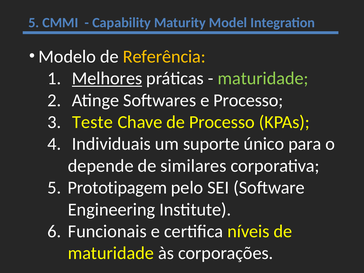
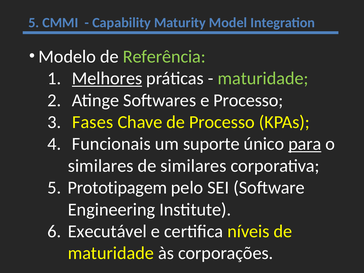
Referência colour: yellow -> light green (164, 57)
Teste: Teste -> Fases (93, 122)
Individuais: Individuais -> Funcionais (111, 144)
para underline: none -> present (305, 144)
depende: depende -> similares (101, 166)
Funcionais: Funcionais -> Executável (107, 231)
